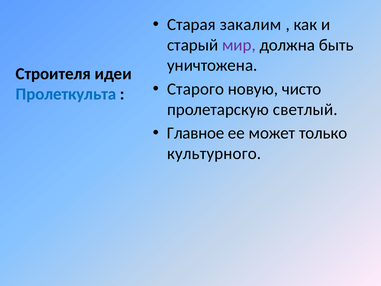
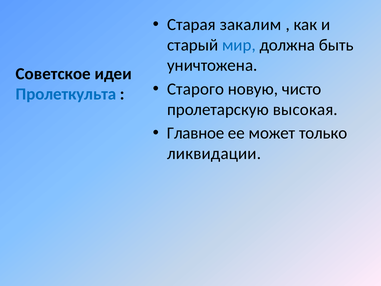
мир colour: purple -> blue (239, 45)
Строителя: Строителя -> Советское (53, 74)
светлый: светлый -> высокая (305, 109)
культурного: культурного -> ликвидации (214, 153)
